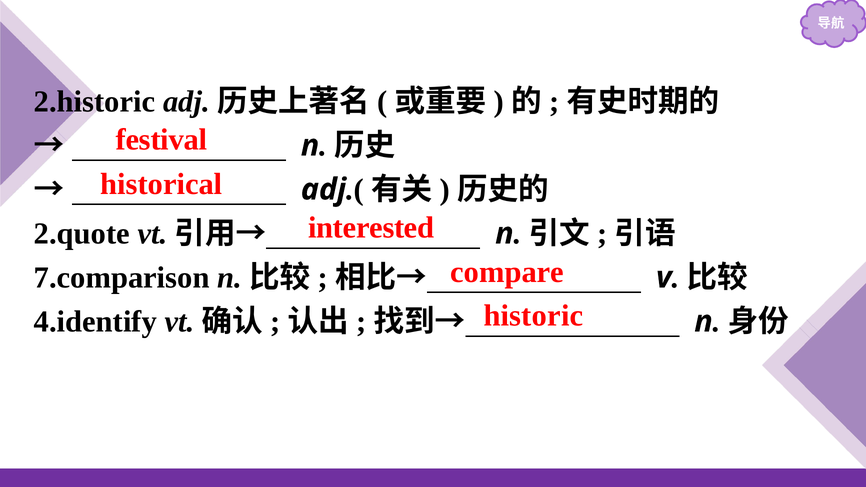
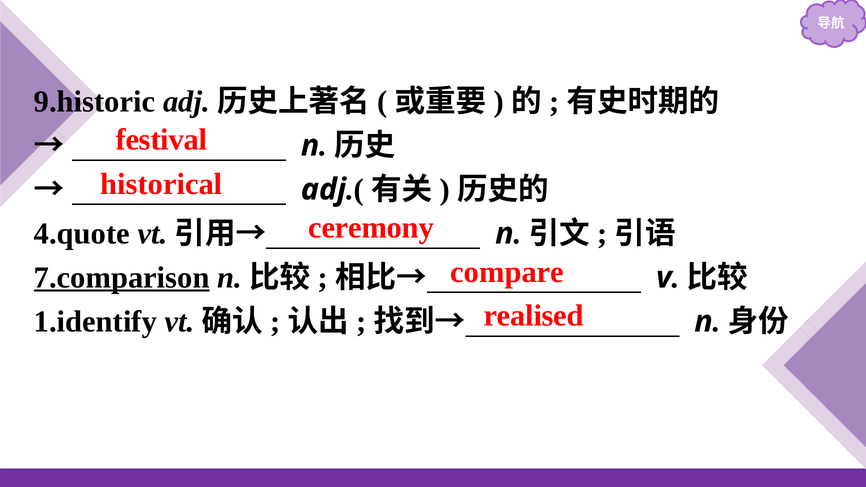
2.historic: 2.historic -> 9.historic (95, 102)
interested: interested -> ceremony (371, 228)
2.quote: 2.quote -> 4.quote (82, 233)
7.comparison underline: none -> present (122, 277)
historic: historic -> realised (534, 316)
4.identify: 4.identify -> 1.identify (95, 321)
